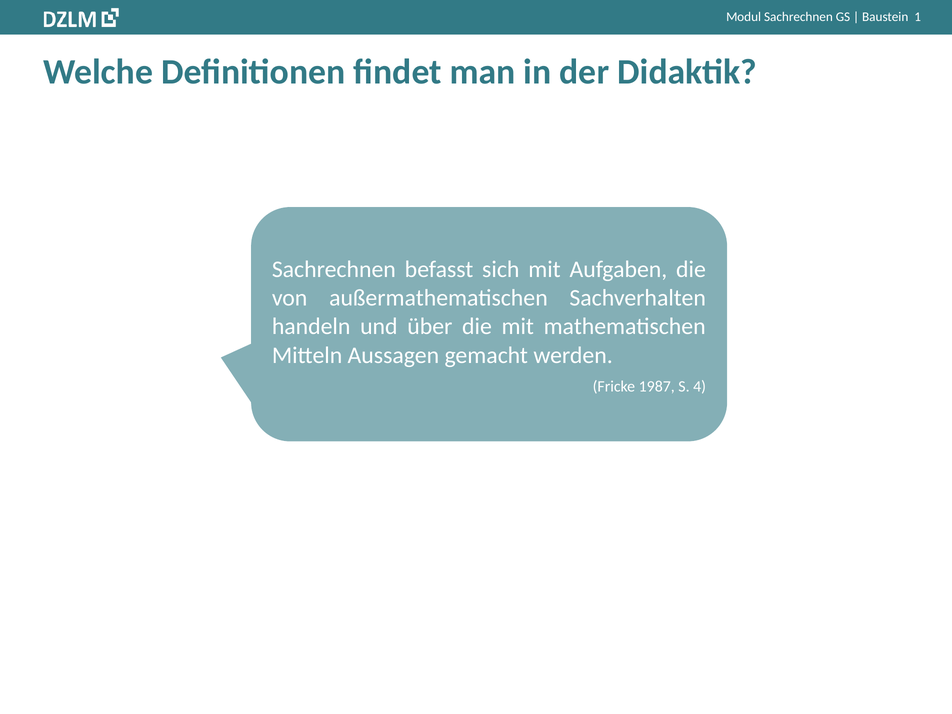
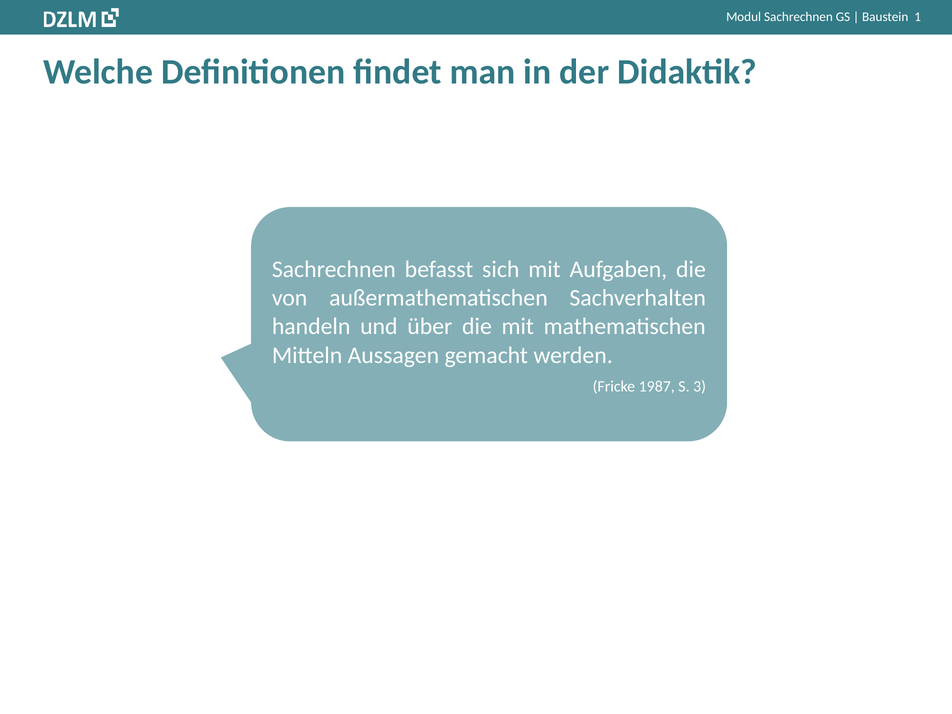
4: 4 -> 3 (700, 386)
